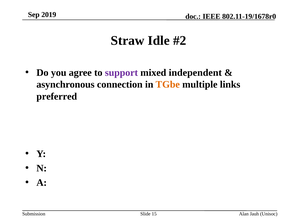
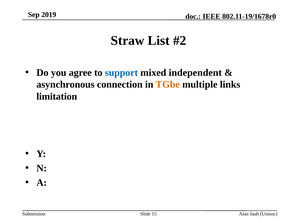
Idle: Idle -> List (159, 40)
support colour: purple -> blue (121, 72)
preferred: preferred -> limitation (57, 96)
